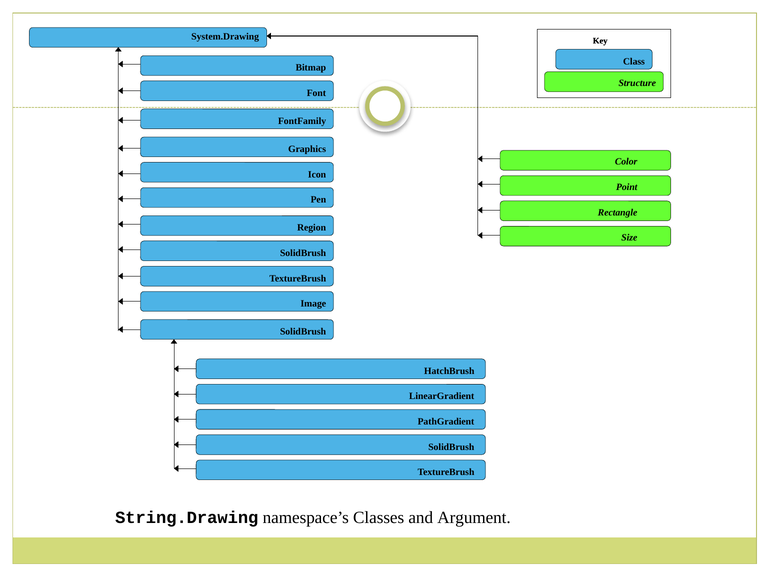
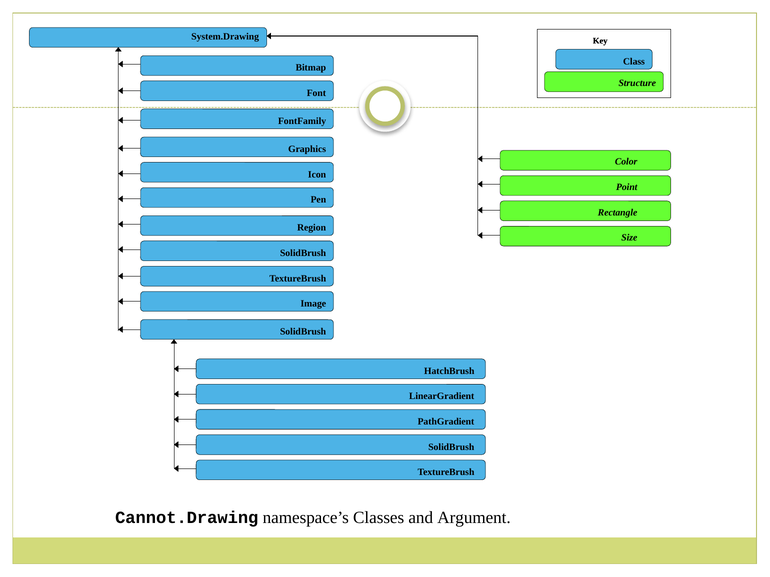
String.Drawing: String.Drawing -> Cannot.Drawing (187, 518)
